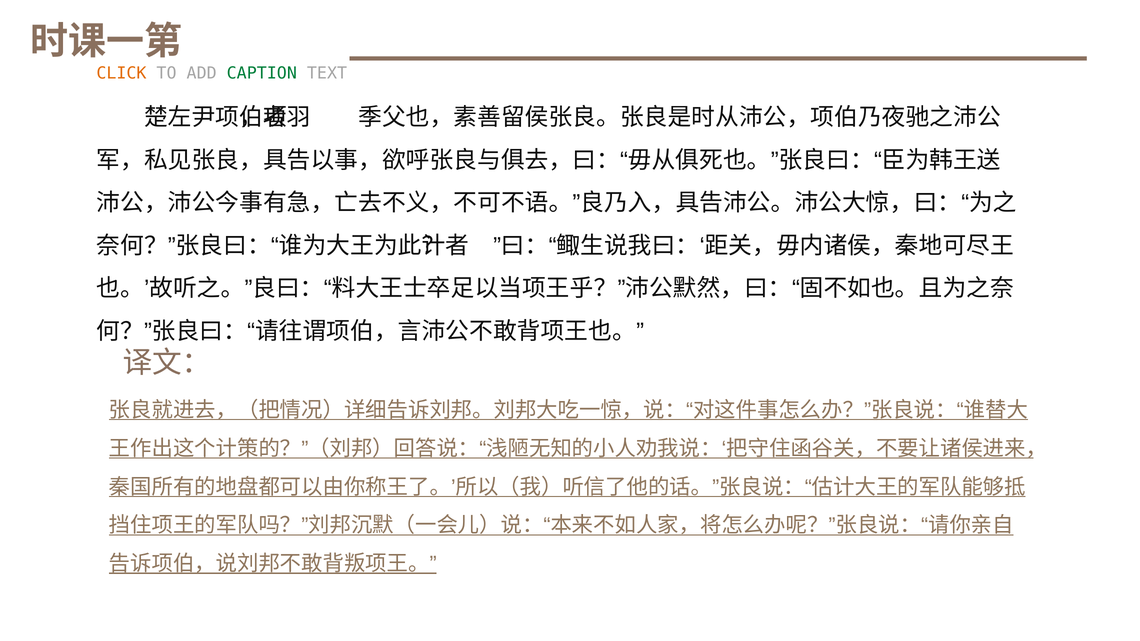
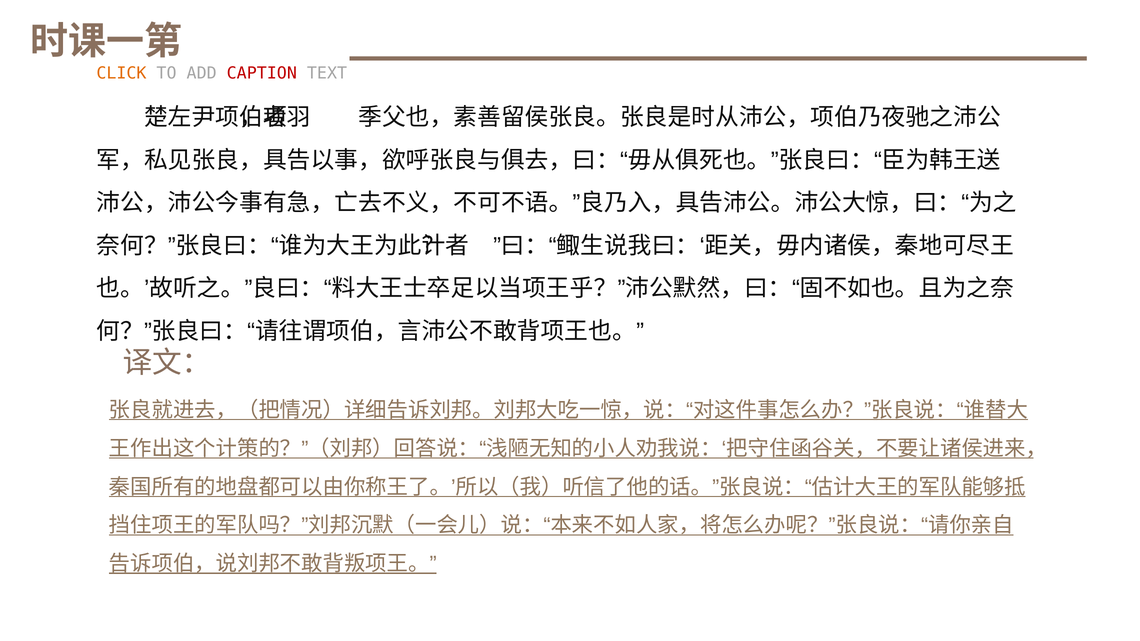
CAPTION colour: green -> red (262, 73)
